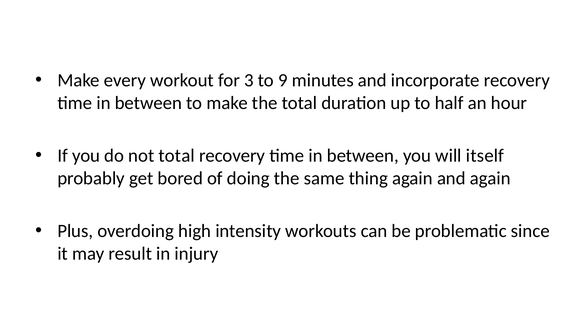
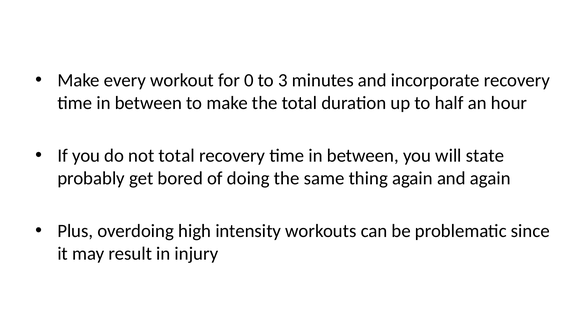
3: 3 -> 0 (249, 80)
9: 9 -> 3 (283, 80)
itself: itself -> state (485, 156)
